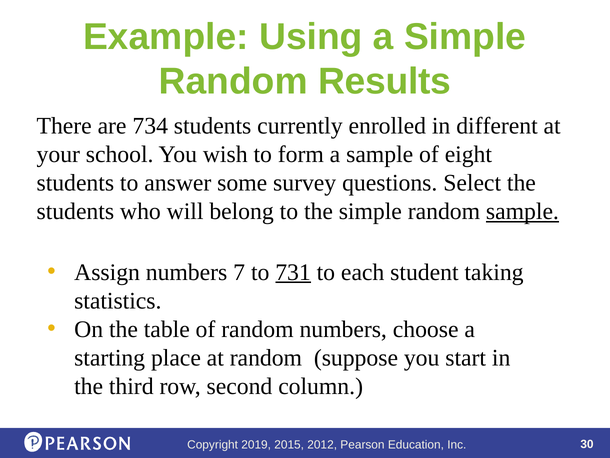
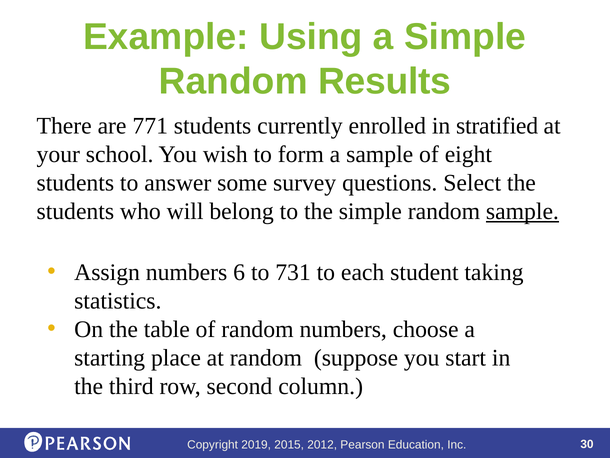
734: 734 -> 771 (150, 126)
different: different -> stratified (497, 126)
7: 7 -> 6 (239, 272)
731 underline: present -> none (293, 272)
